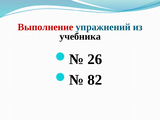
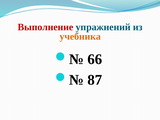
учебника colour: black -> orange (80, 36)
26: 26 -> 66 (95, 59)
82: 82 -> 87 (95, 80)
